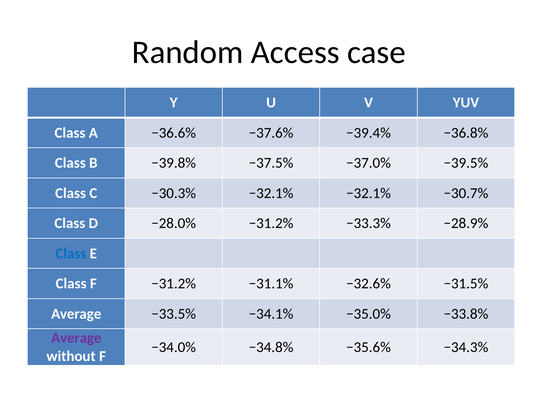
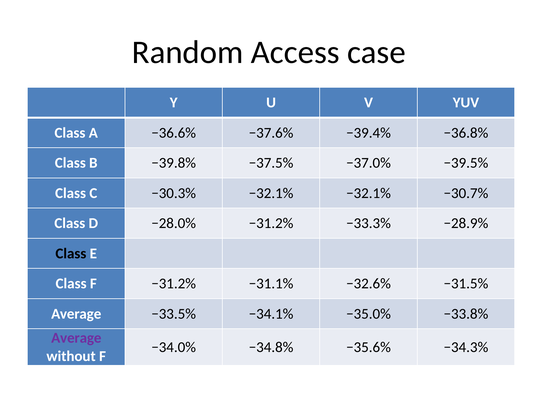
Class colour: blue -> black (71, 253)
